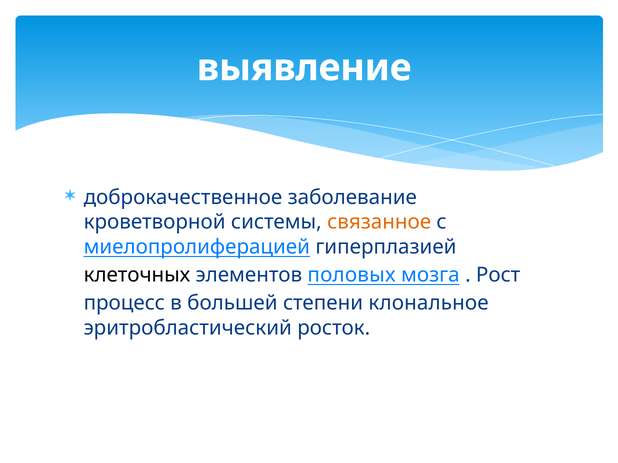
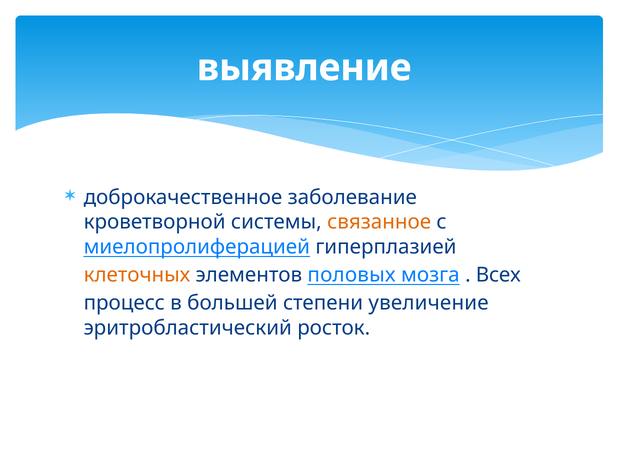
клеточных colour: black -> orange (137, 275)
Рост: Рост -> Всех (498, 275)
клональное: клональное -> увеличение (429, 303)
